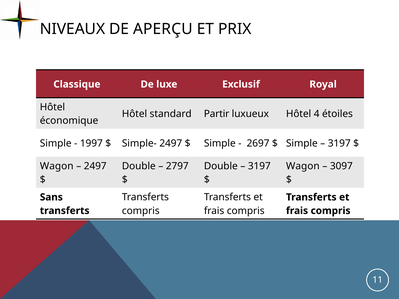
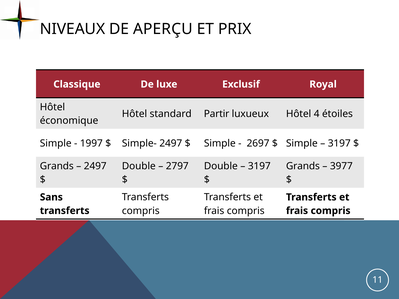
Wagon: Wagon -> Grands (57, 166)
Wagon: Wagon -> Grands (303, 166)
3097: 3097 -> 3977 (341, 166)
